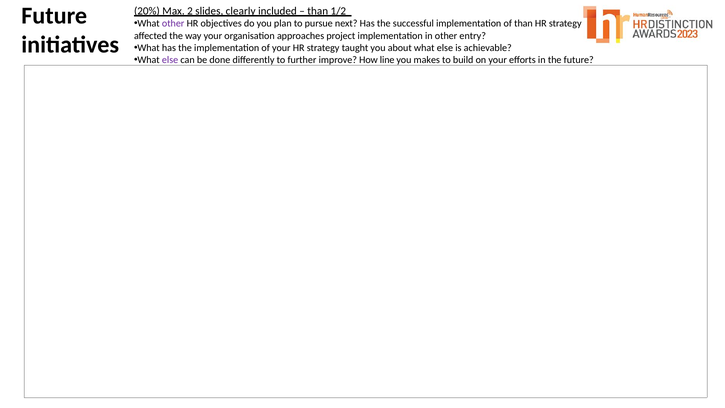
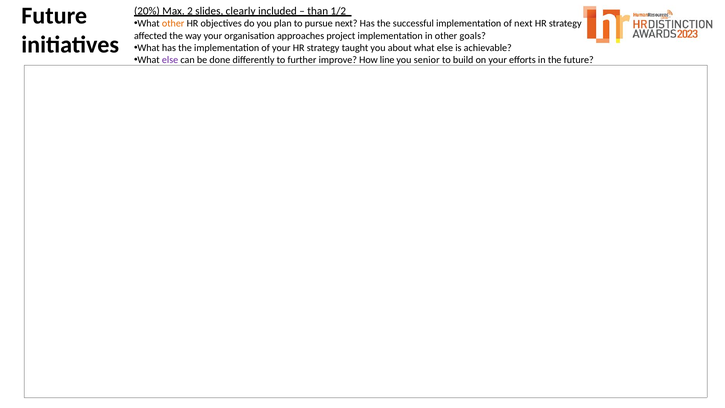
other colour: purple -> orange (173, 24)
of than: than -> next (523, 24)
entry: entry -> goals (473, 36)
makes: makes -> senior (427, 60)
